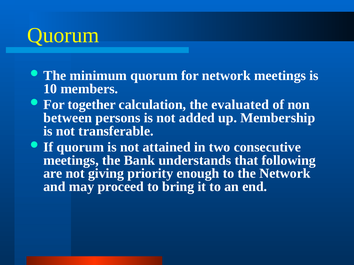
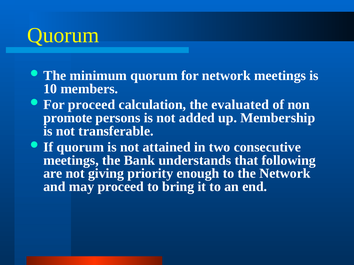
together: together -> proceed (92, 105)
between: between -> promote (68, 118)
